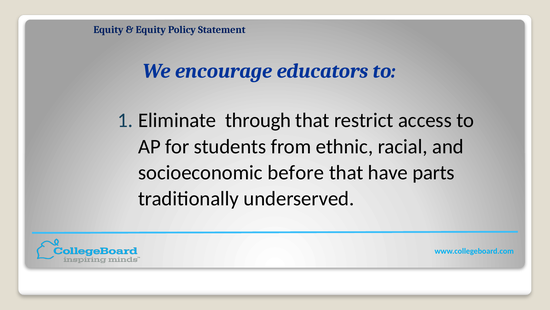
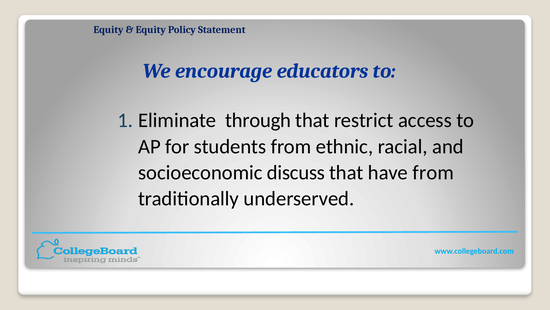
before: before -> discuss (296, 172)
have parts: parts -> from (433, 172)
